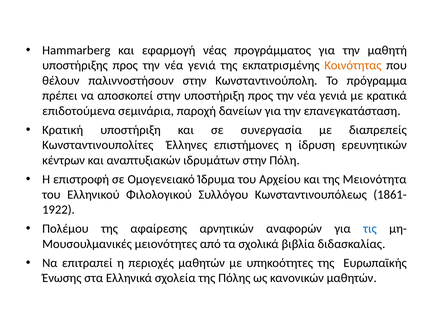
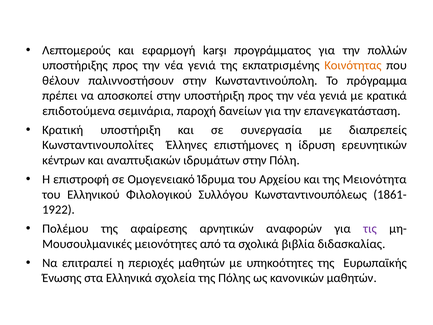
Hammarberg: Hammarberg -> Λεπτομερούς (76, 50)
νέας: νέας -> karşı (215, 50)
μαθητή: μαθητή -> πολλών (387, 50)
τις colour: blue -> purple (370, 229)
